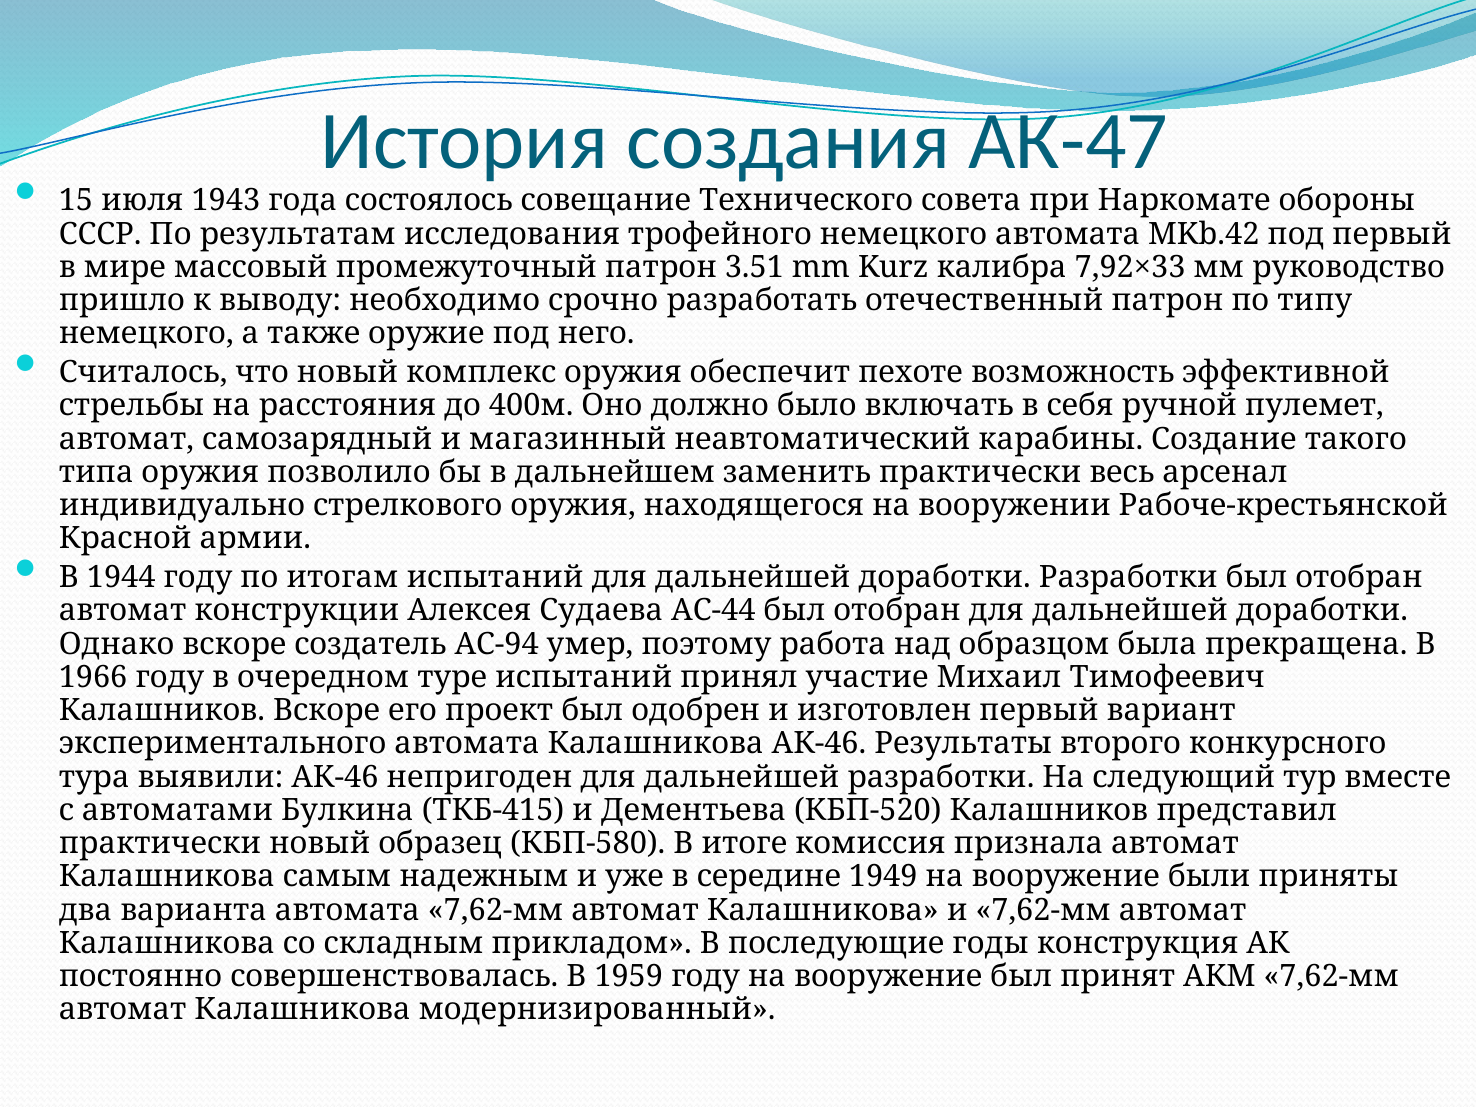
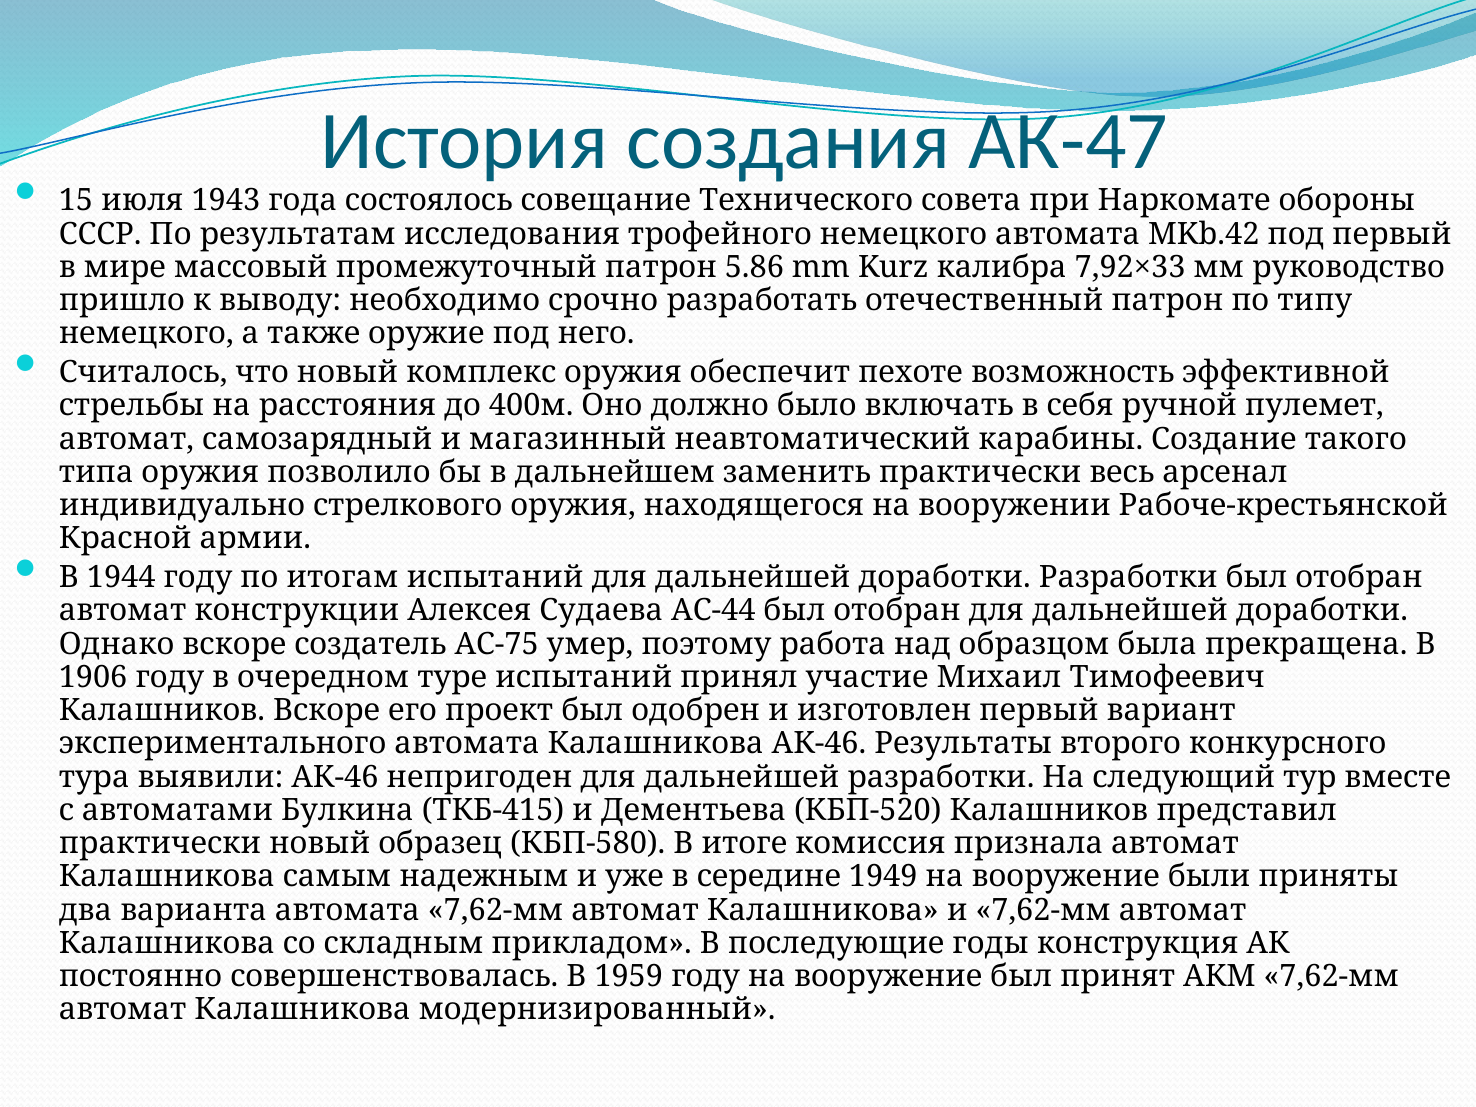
3.51: 3.51 -> 5.86 (754, 267)
АС-94: АС-94 -> АС-75 (497, 644)
1966: 1966 -> 1906 (93, 677)
